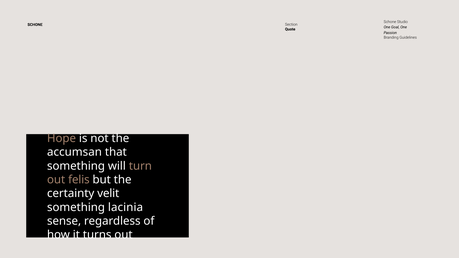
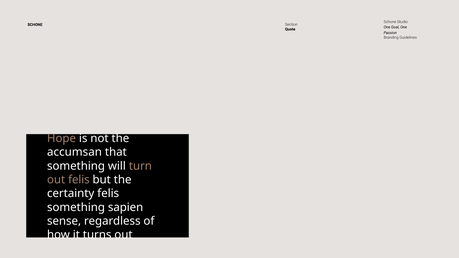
certainty velit: velit -> felis (108, 194)
lacinia: lacinia -> sapien (126, 207)
